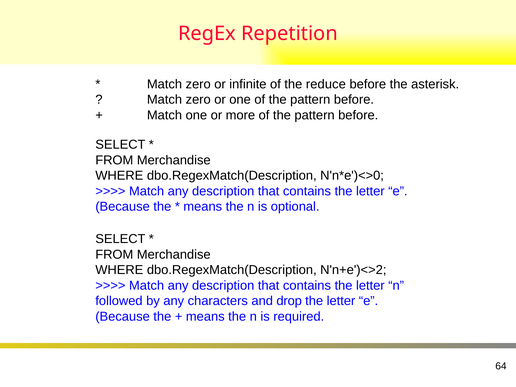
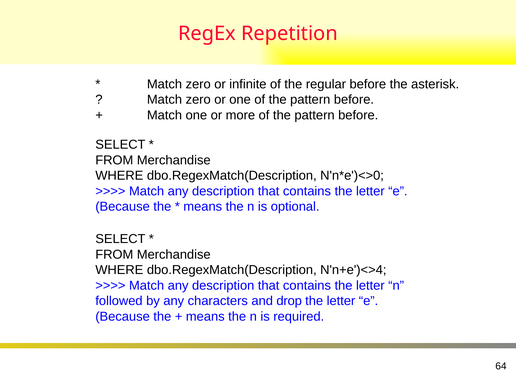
reduce: reduce -> regular (326, 84)
N'n+e')<>2: N'n+e')<>2 -> N'n+e')<>4 (353, 270)
